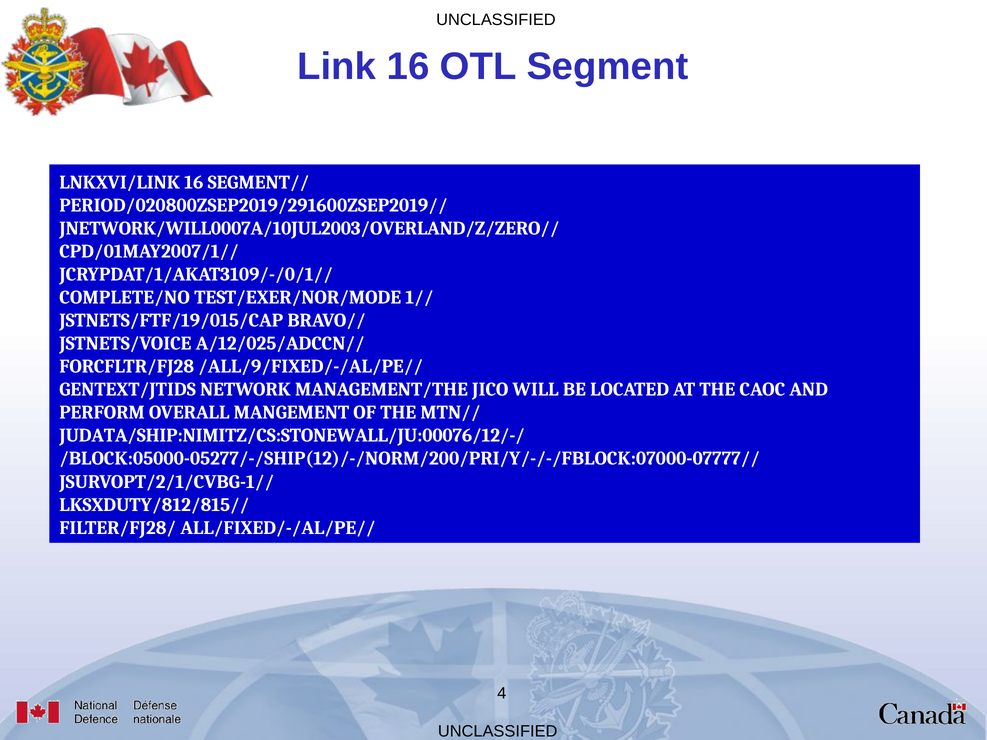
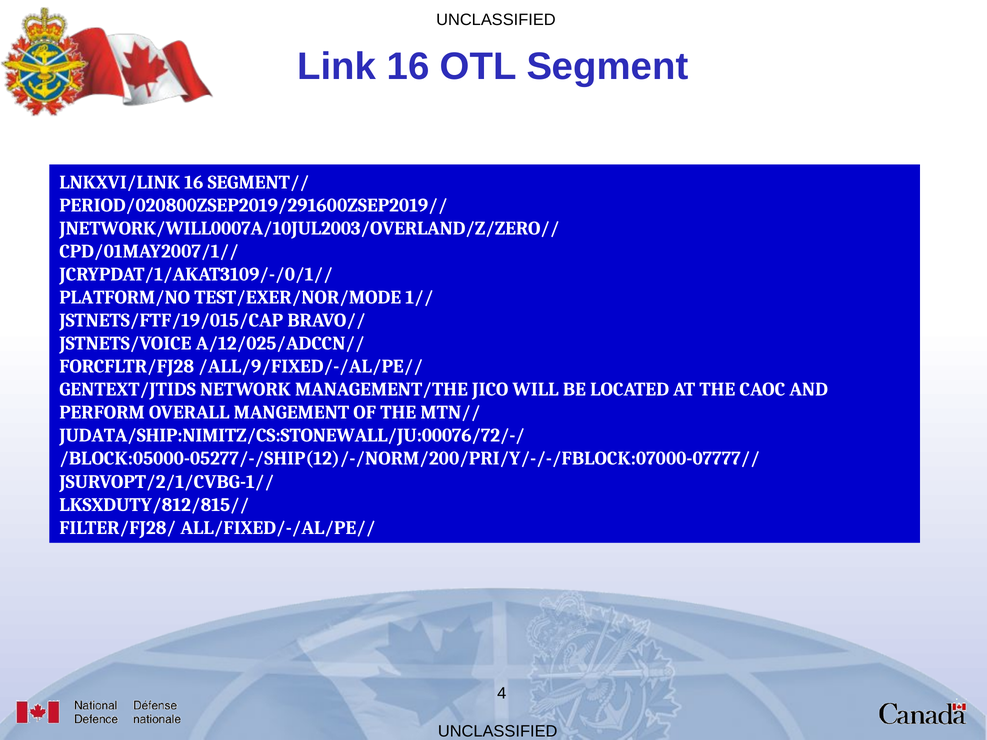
COMPLETE/NO: COMPLETE/NO -> PLATFORM/NO (125, 297)
JUDATA/SHIP:NIMITZ/CS:STONEWALL/JU:00076/12/-/: JUDATA/SHIP:NIMITZ/CS:STONEWALL/JU:00076/12/-/ -> JUDATA/SHIP:NIMITZ/CS:STONEWALL/JU:00076/72/-/ (292, 436)
